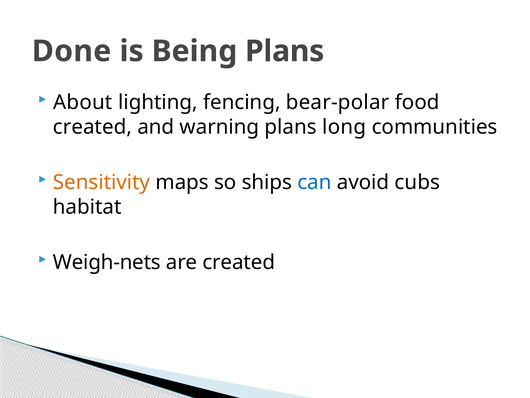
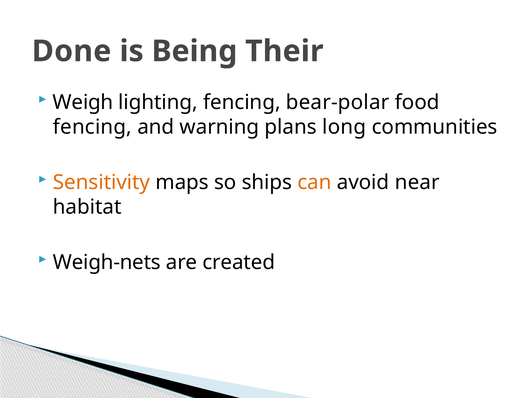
Being Plans: Plans -> Their (284, 51)
About: About -> Weigh (83, 102)
created: created -> fencing (92, 127)
can colour: blue -> orange (314, 182)
cubs: cubs -> near (417, 182)
